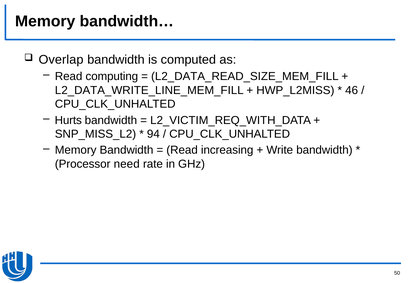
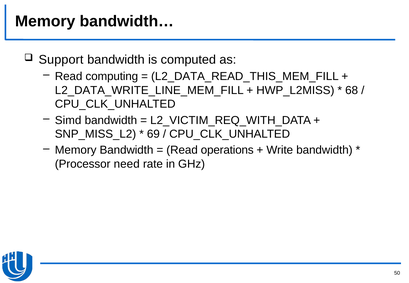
Overlap: Overlap -> Support (61, 60)
L2_DATA_READ_SIZE_MEM_FILL: L2_DATA_READ_SIZE_MEM_FILL -> L2_DATA_READ_THIS_MEM_FILL (245, 76)
46: 46 -> 68 (352, 90)
Hurts: Hurts -> Simd (68, 120)
94: 94 -> 69 (153, 134)
increasing: increasing -> operations (227, 150)
